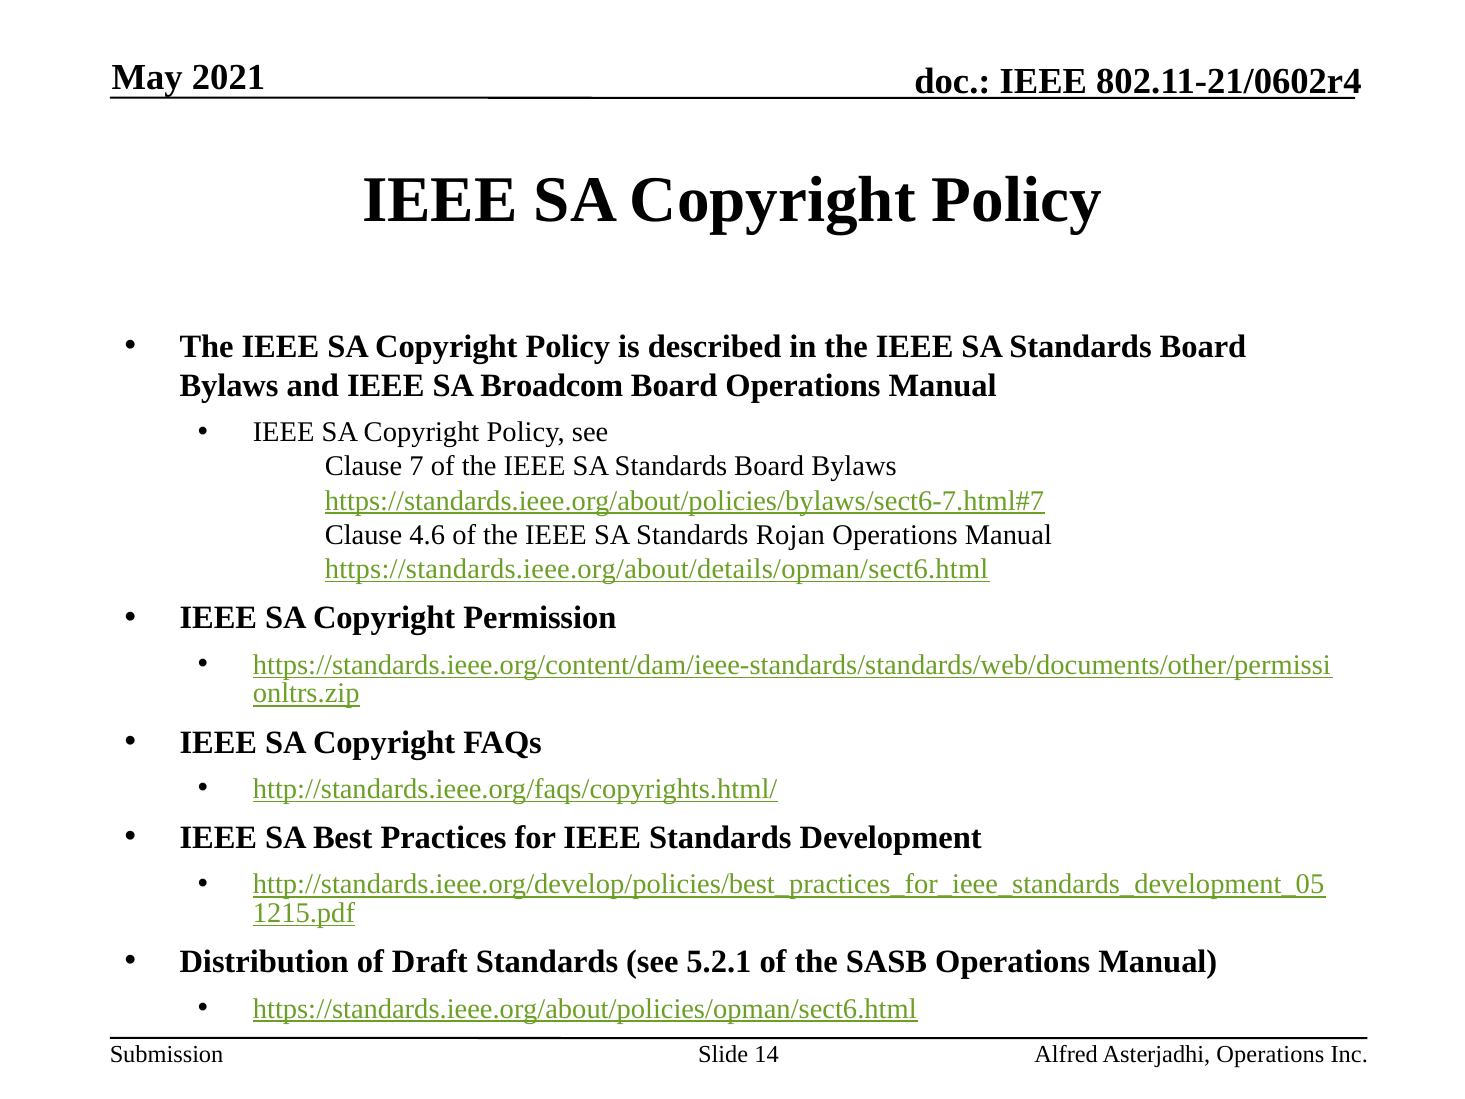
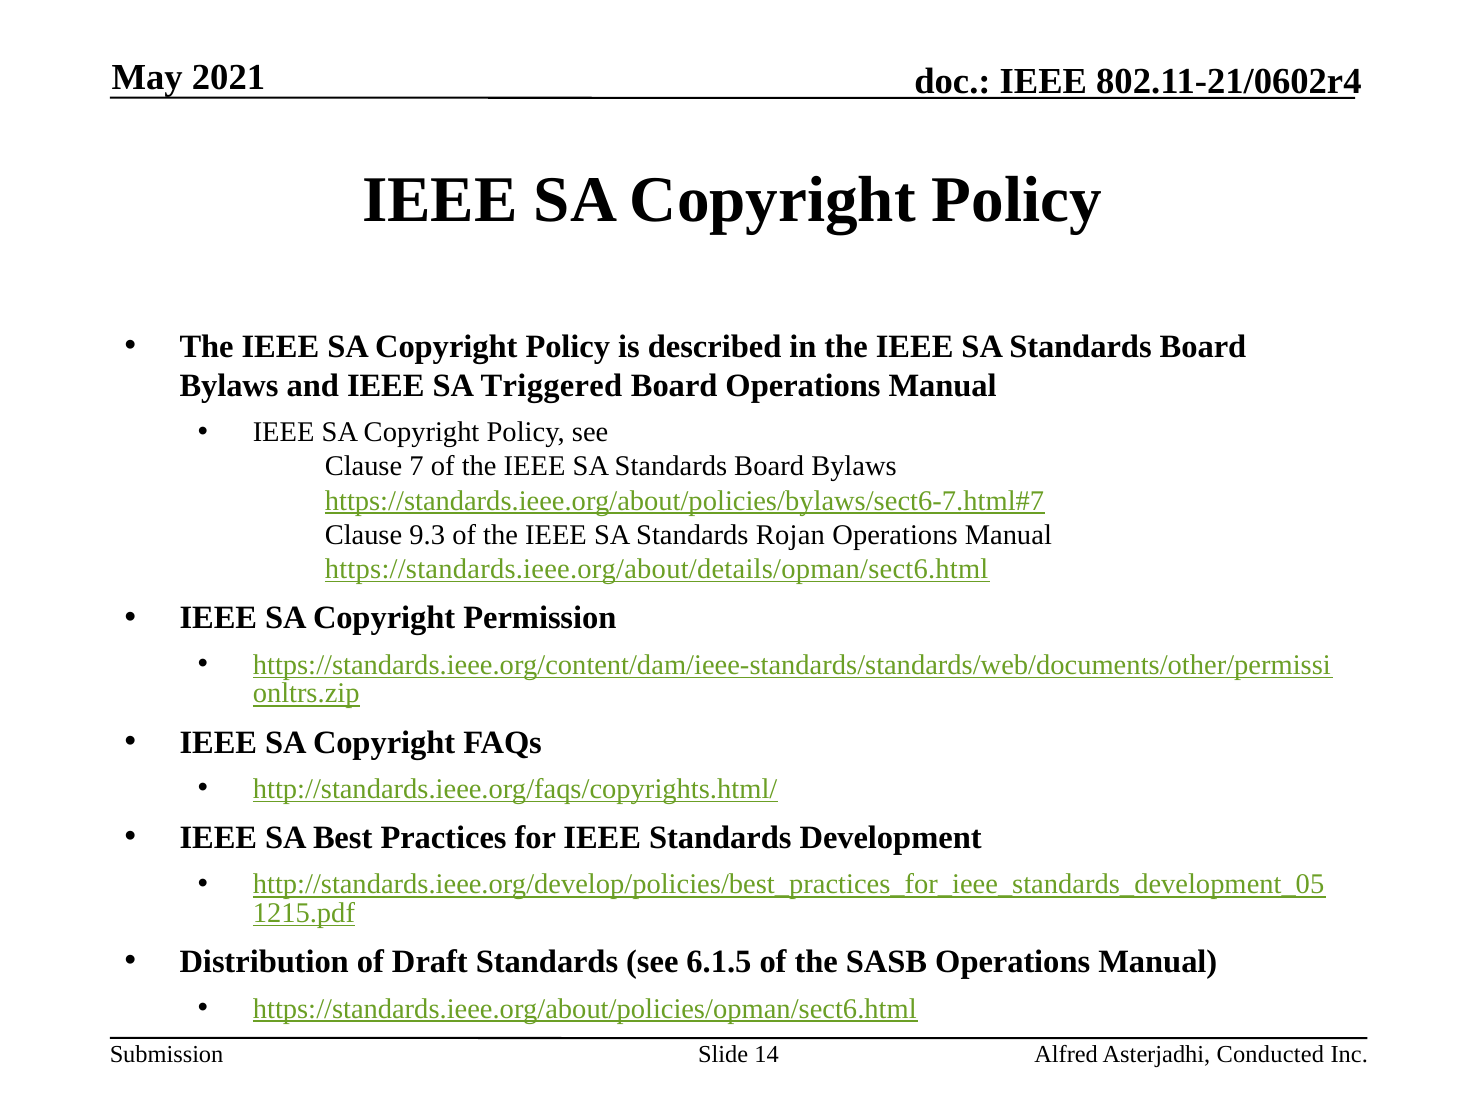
Broadcom: Broadcom -> Triggered (551, 386)
4.6: 4.6 -> 9.3 (427, 535)
5.2.1: 5.2.1 -> 6.1.5 (719, 962)
Asterjadhi Operations: Operations -> Conducted (1270, 1054)
